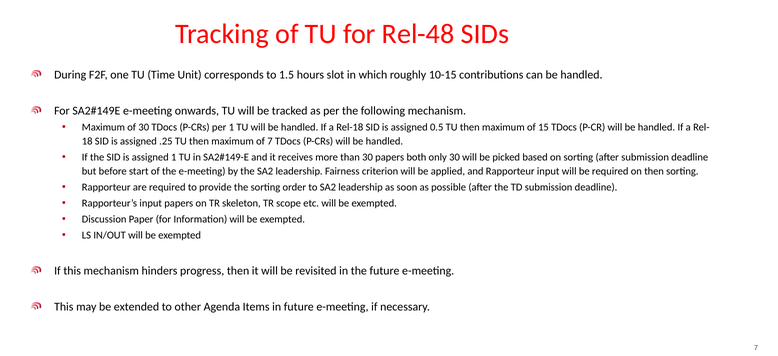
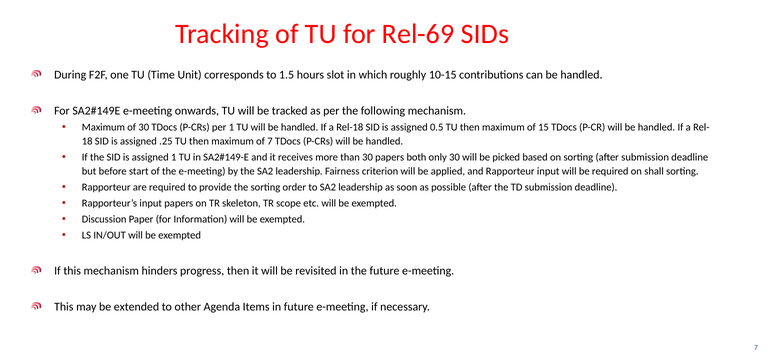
Rel-48: Rel-48 -> Rel-69 (418, 34)
on then: then -> shall (654, 171)
